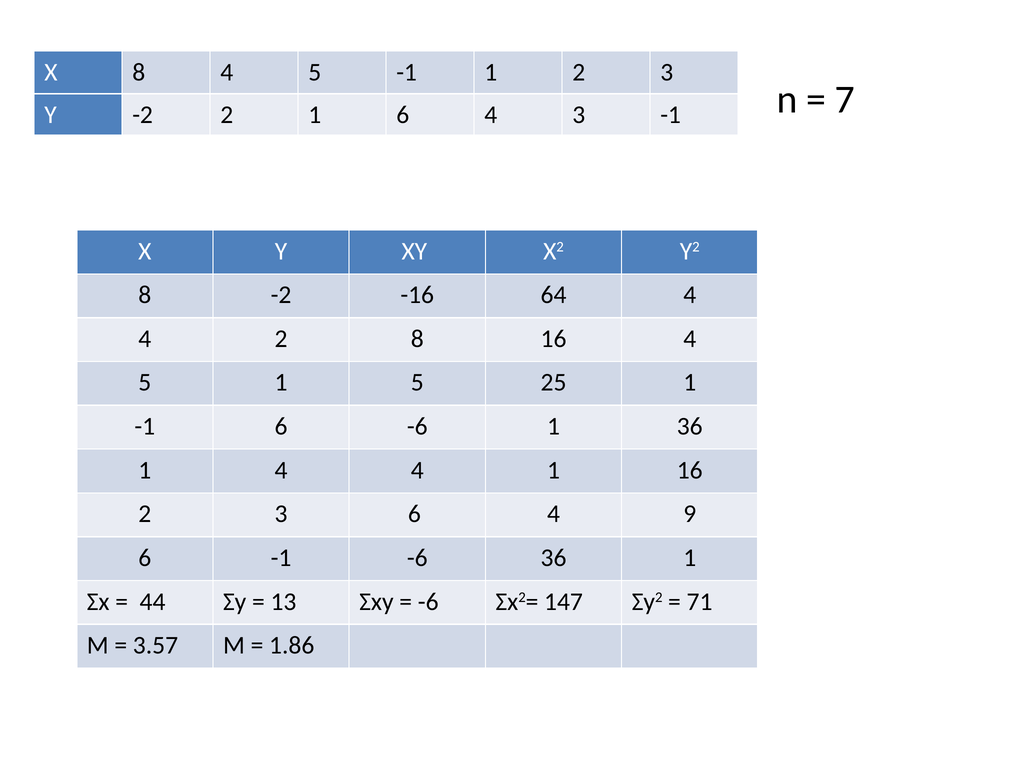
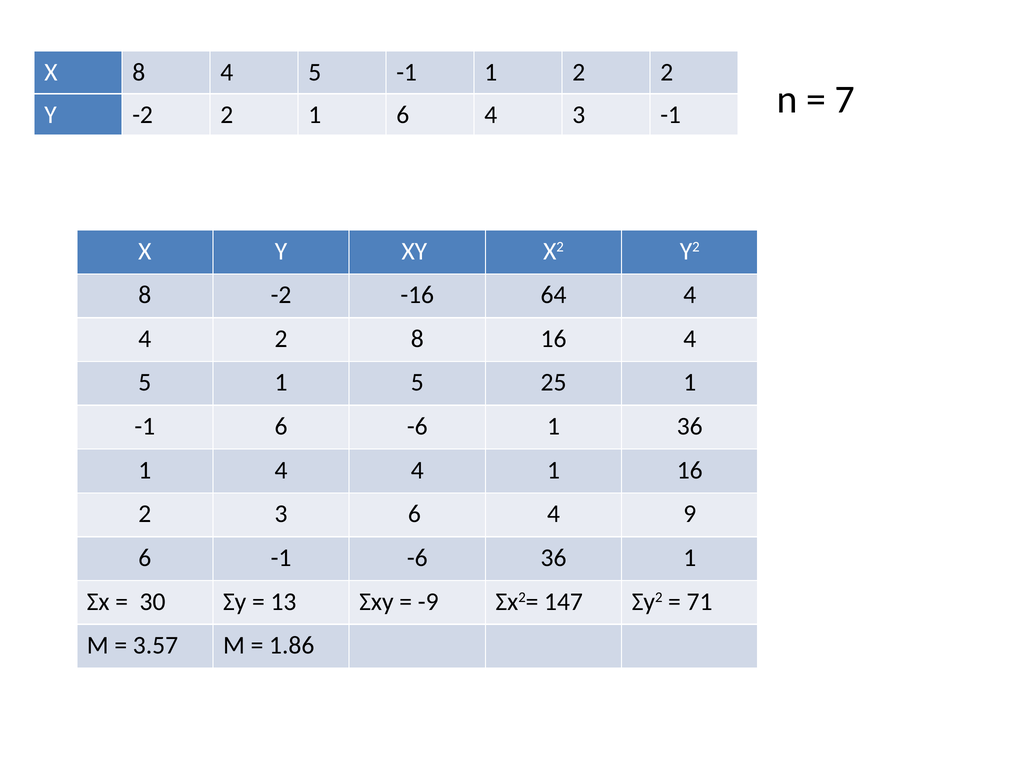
1 2 3: 3 -> 2 (667, 72)
44: 44 -> 30 (153, 601)
-6: -6 -> -9 (428, 601)
